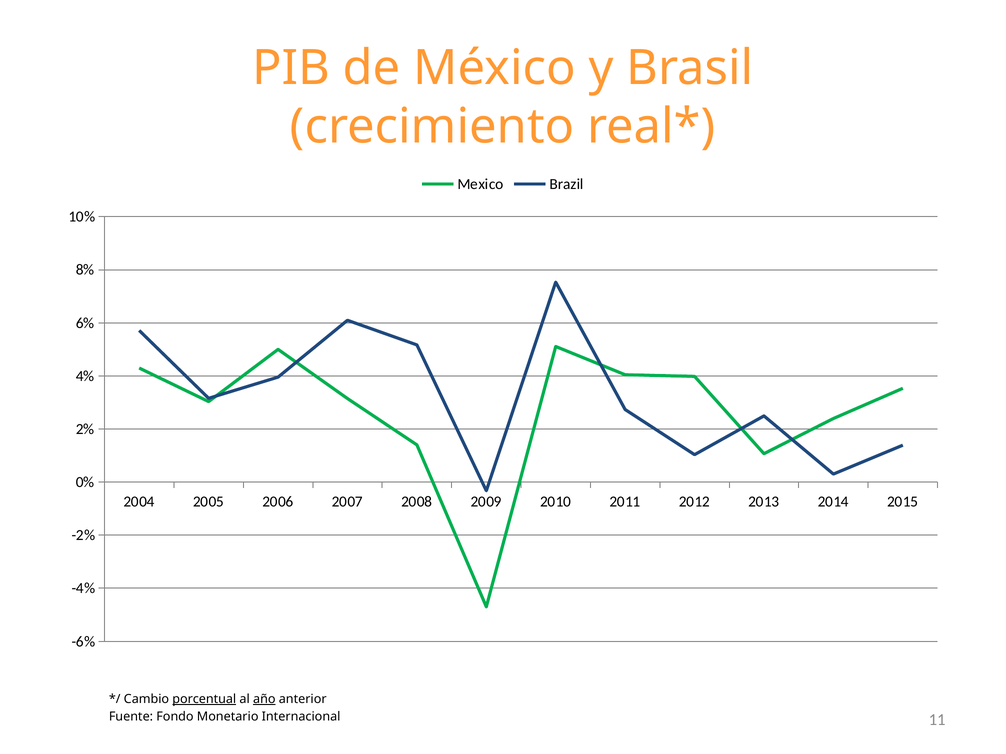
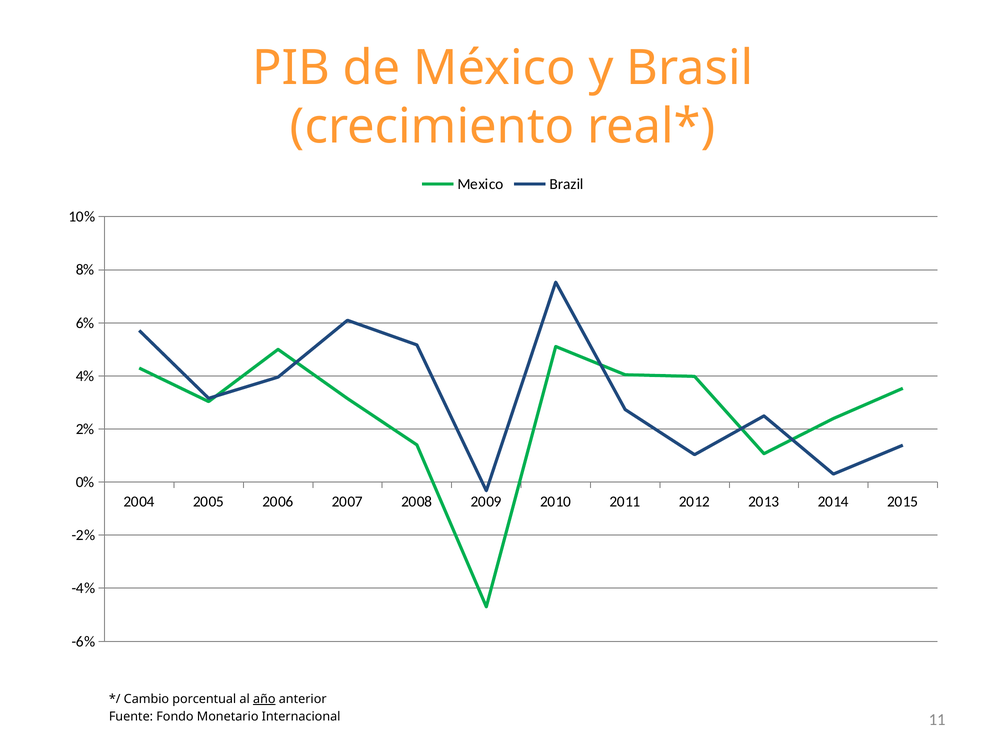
porcentual underline: present -> none (204, 700)
